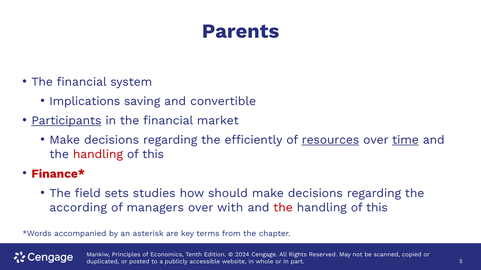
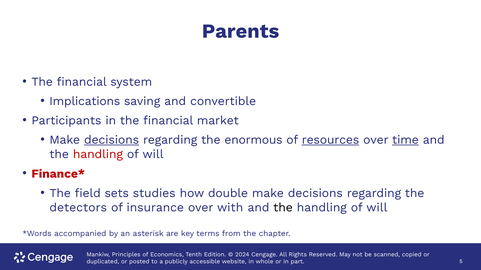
Participants underline: present -> none (66, 121)
decisions underline: none -> present (112, 140)
efficiently: efficiently -> enormous (254, 140)
this: this -> will (153, 155)
should: should -> double (228, 193)
according: according -> detectors (78, 208)
managers: managers -> insurance (155, 208)
the colour: red -> black (283, 208)
this: this -> will (377, 208)
